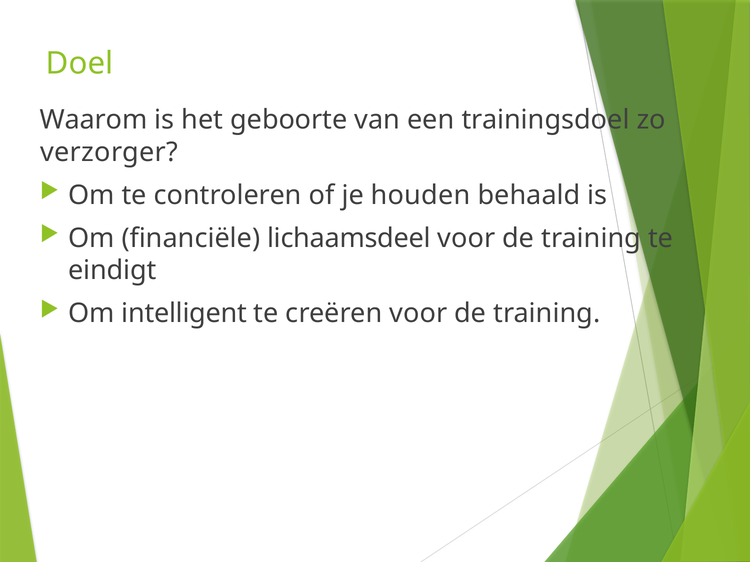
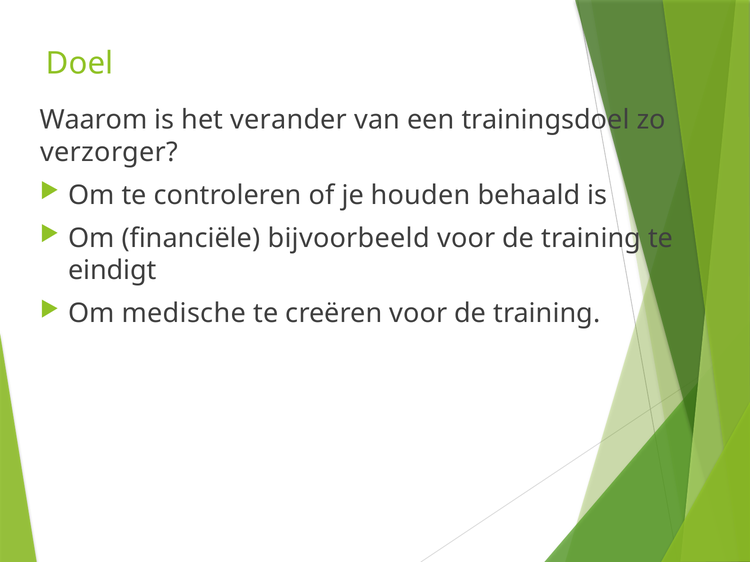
geboorte: geboorte -> verander (289, 120)
lichaamsdeel: lichaamsdeel -> bijvoorbeeld (349, 238)
intelligent: intelligent -> medische (184, 314)
